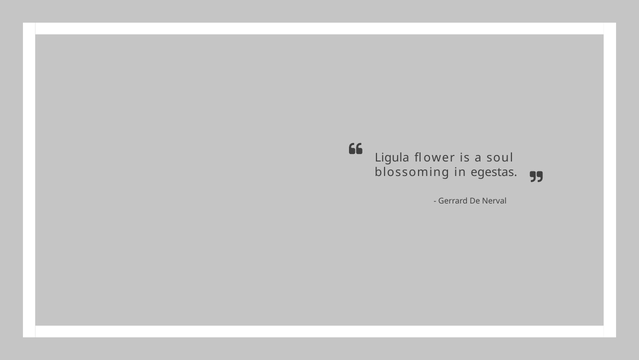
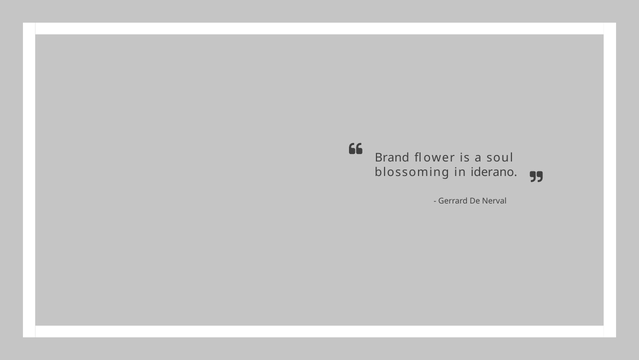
Ligula: Ligula -> Brand (392, 157)
egestas: egestas -> iderano (494, 172)
